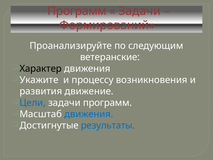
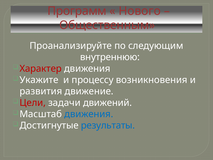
Задачи: Задачи -> Нового (140, 11)
Формирований: Формирований -> Общественным (107, 25)
ветеранские: ветеранские -> внутреннюю (110, 57)
Характер colour: black -> red (41, 68)
Цели colour: blue -> red (33, 103)
задачи программ: программ -> движений (108, 103)
